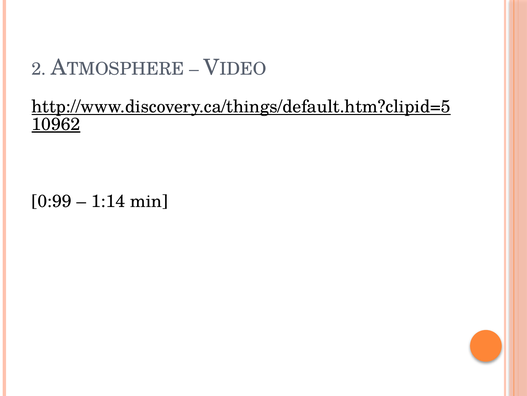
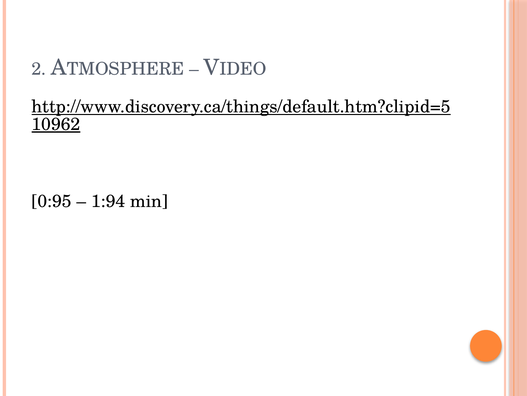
0:99: 0:99 -> 0:95 (52, 201)
1:14: 1:14 -> 1:94 (108, 201)
